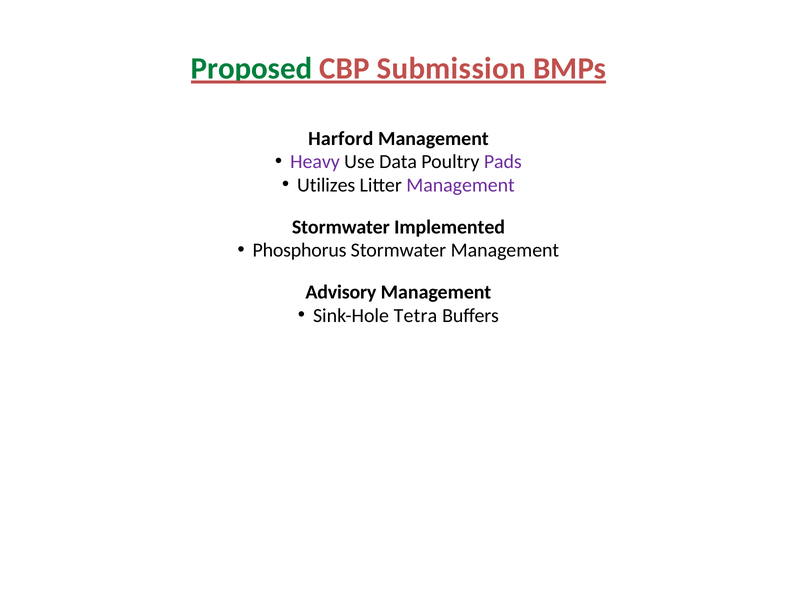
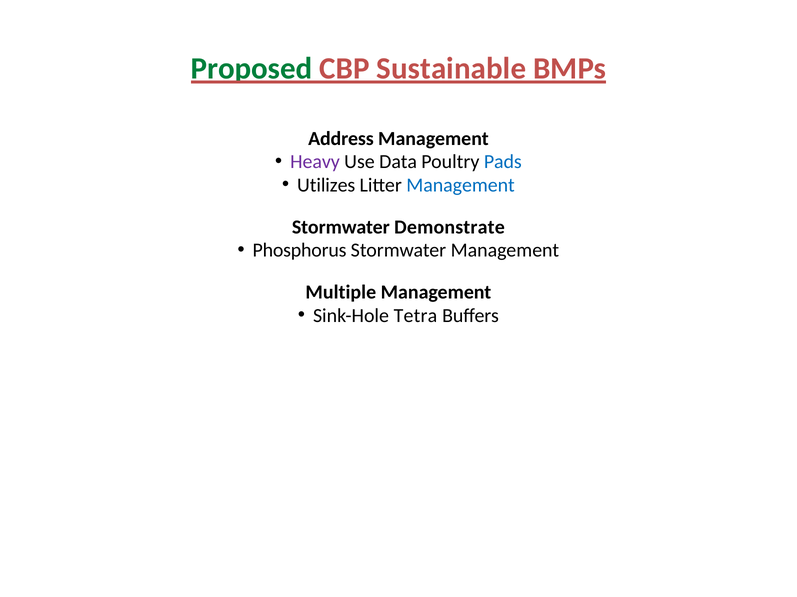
Submission: Submission -> Sustainable (451, 69)
Harford: Harford -> Address (341, 139)
Pads colour: purple -> blue (503, 162)
Management colour: purple -> blue (461, 185)
Implemented: Implemented -> Demonstrate (450, 227)
Advisory: Advisory -> Multiple (341, 293)
